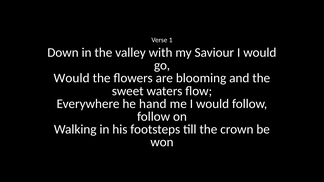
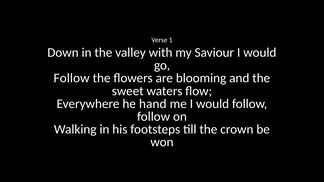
Would: Would -> Follow (72, 78)
